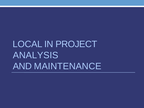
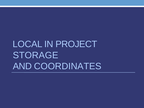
ANALYSIS: ANALYSIS -> STORAGE (36, 55)
MAINTENANCE: MAINTENANCE -> COORDINATES (68, 66)
